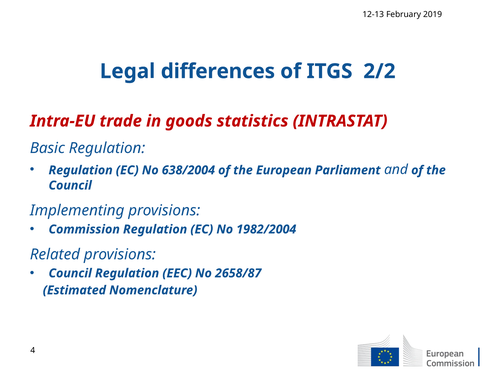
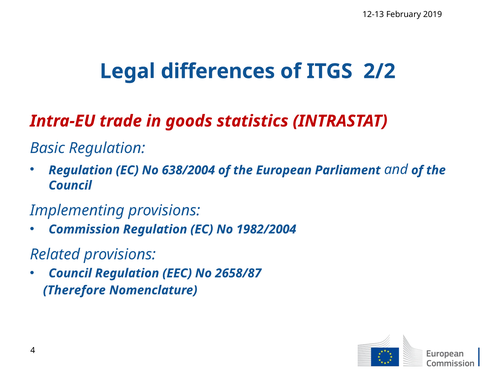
Estimated: Estimated -> Therefore (74, 290)
